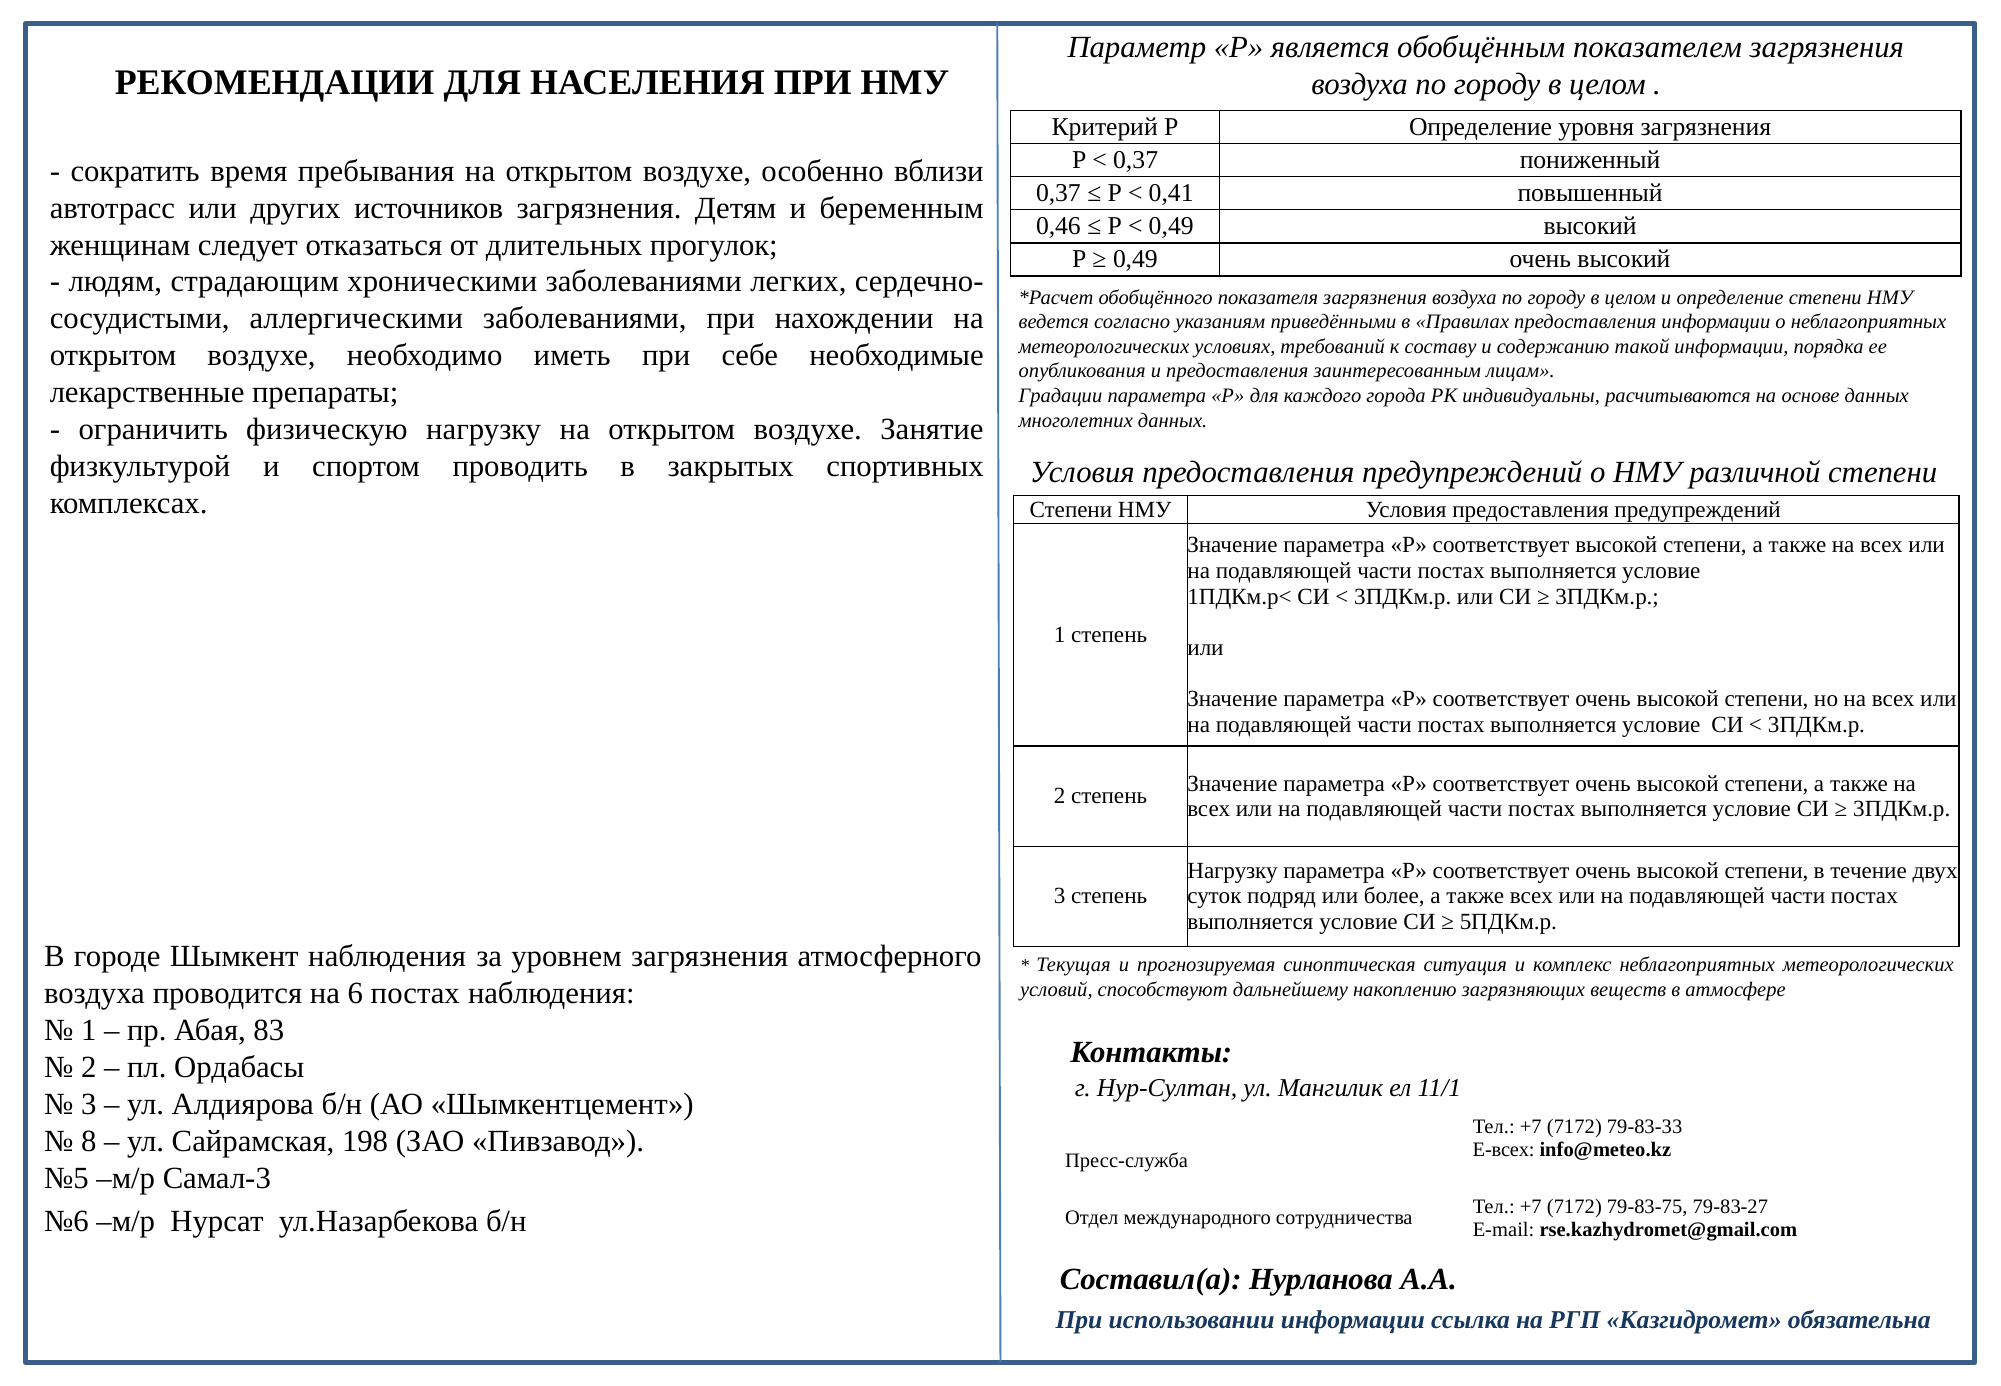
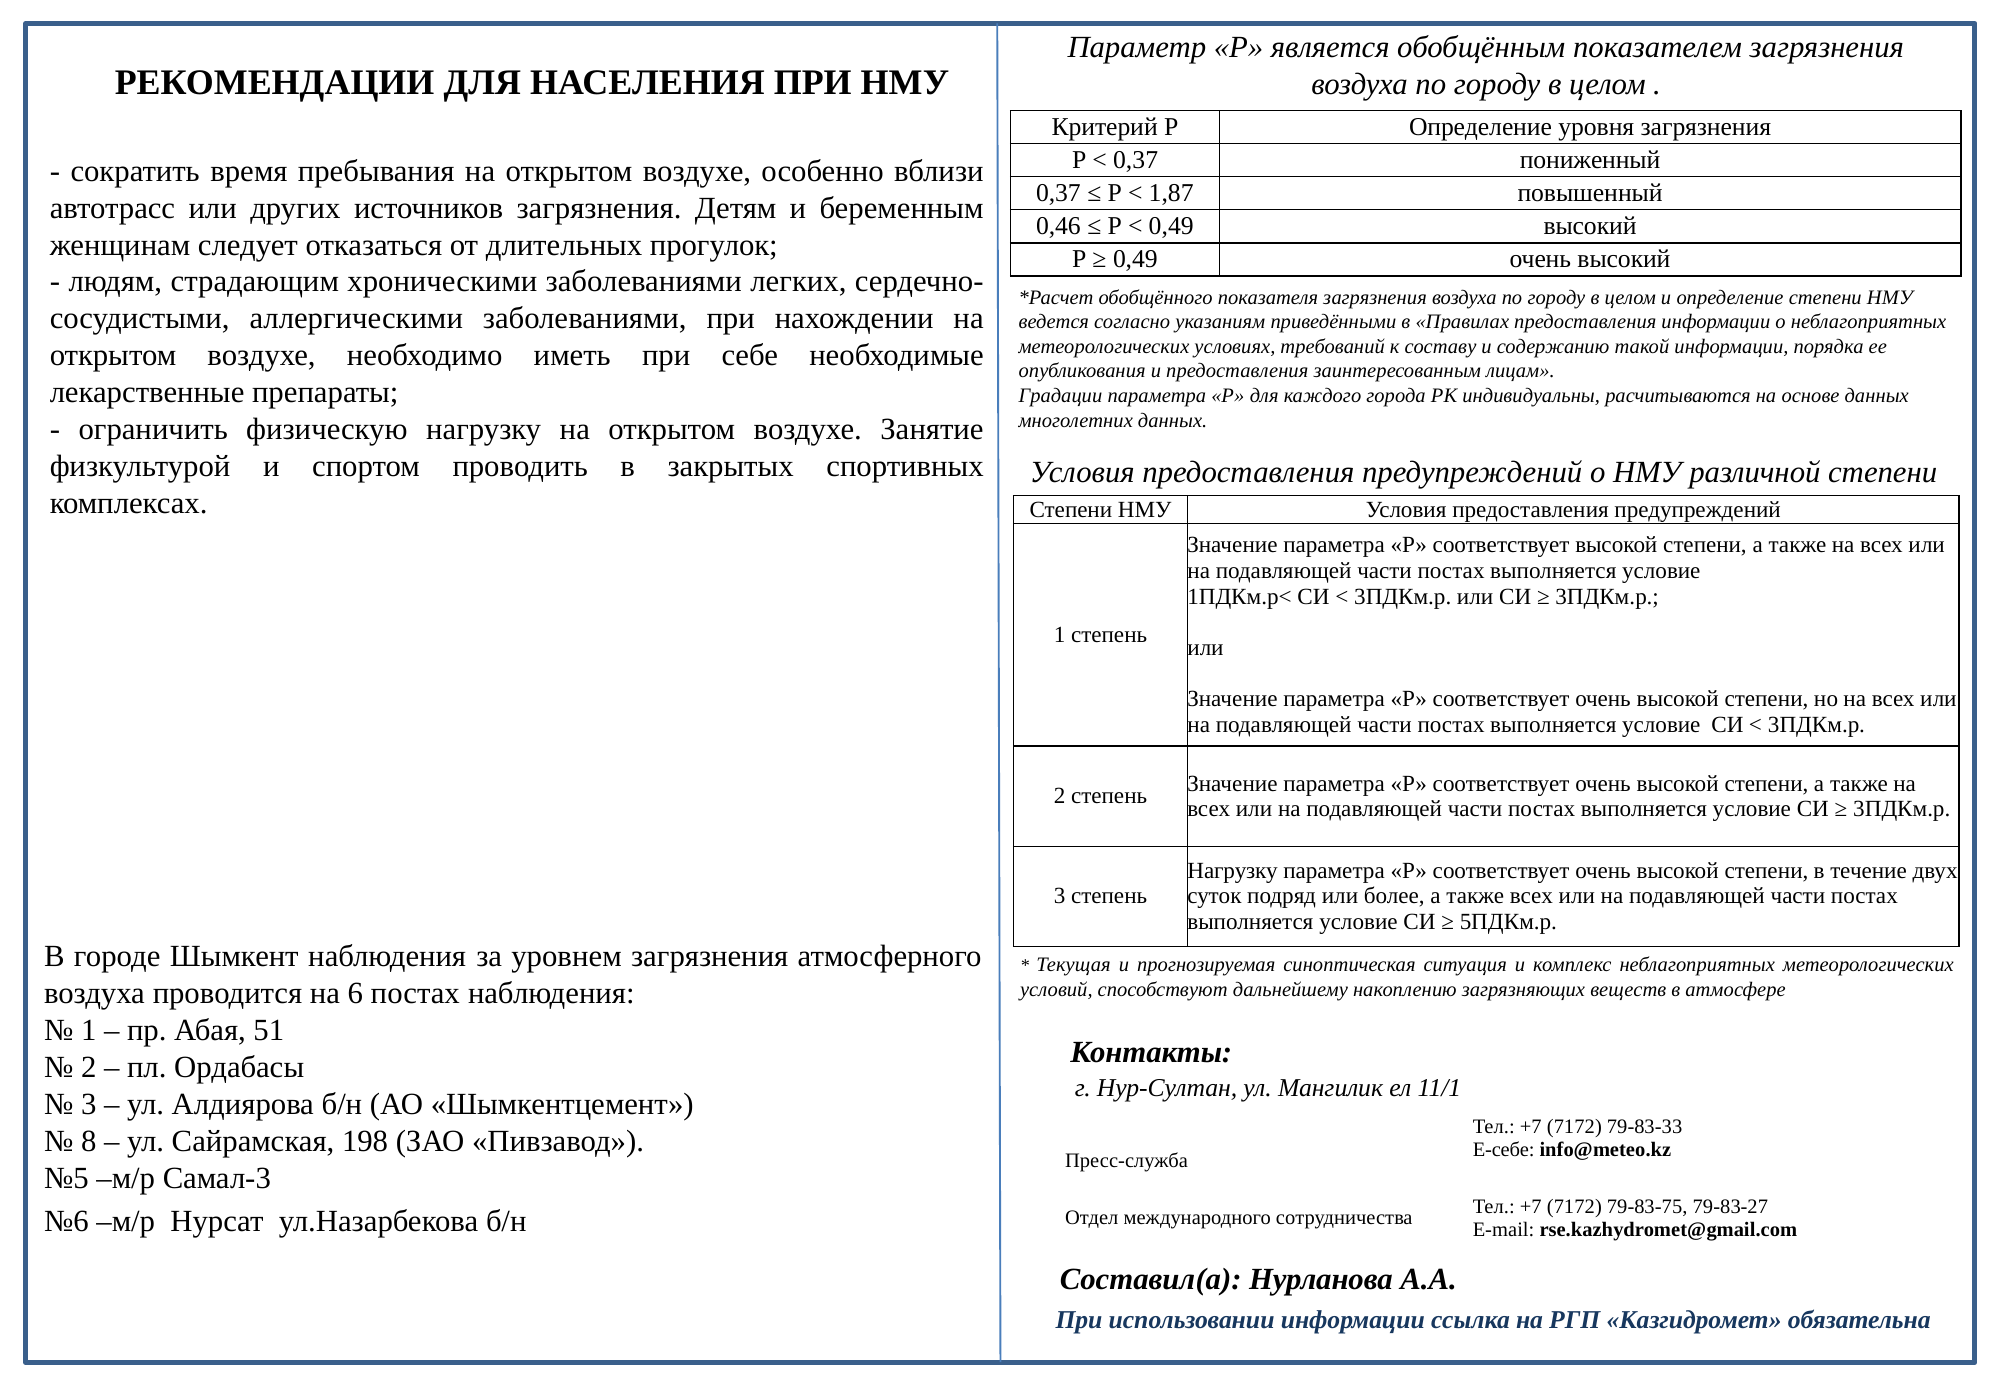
0,41: 0,41 -> 1,87 (1171, 193)
83: 83 -> 51 (269, 1030)
E-всех: E-всех -> E-себе (1504, 1149)
